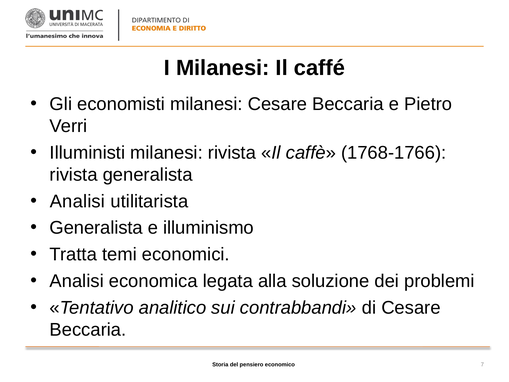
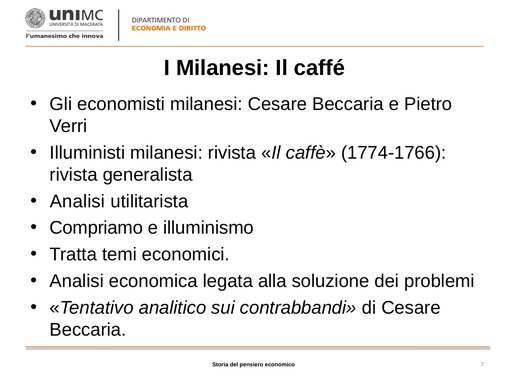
1768-1766: 1768-1766 -> 1774-1766 (394, 153)
Generalista: Generalista -> Compriamo (96, 228)
